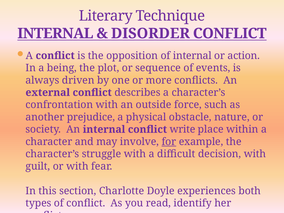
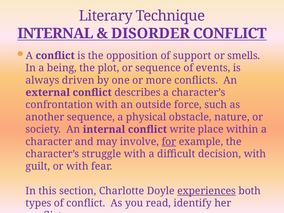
of internal: internal -> support (192, 56)
action: action -> smells (244, 56)
another prejudice: prejudice -> sequence (91, 117)
experiences underline: none -> present (207, 191)
